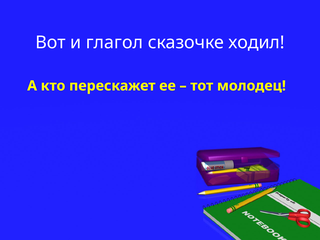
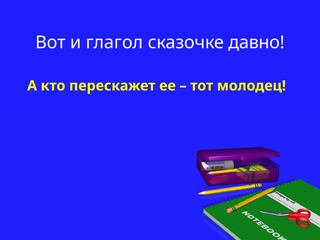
ходил: ходил -> давно (257, 43)
